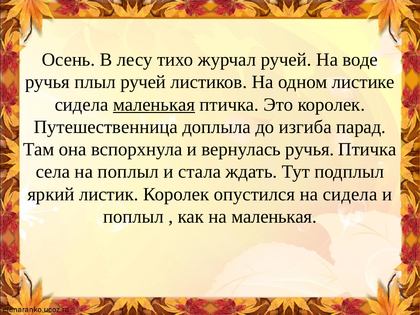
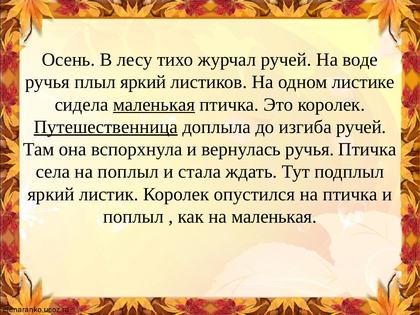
плыл ручей: ручей -> яркий (143, 82)
Путешественница underline: none -> present (106, 127)
изгиба парад: парад -> ручей (361, 127)
на сидела: сидела -> птичка (350, 194)
